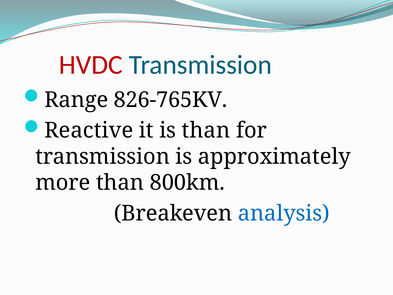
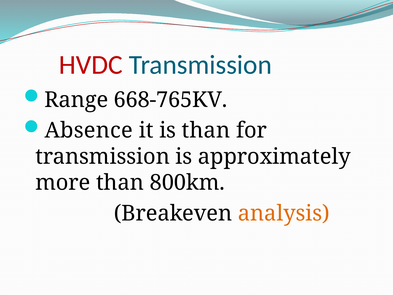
826-765KV: 826-765KV -> 668-765KV (170, 100)
Reactive: Reactive -> Absence (89, 130)
analysis colour: blue -> orange (284, 213)
